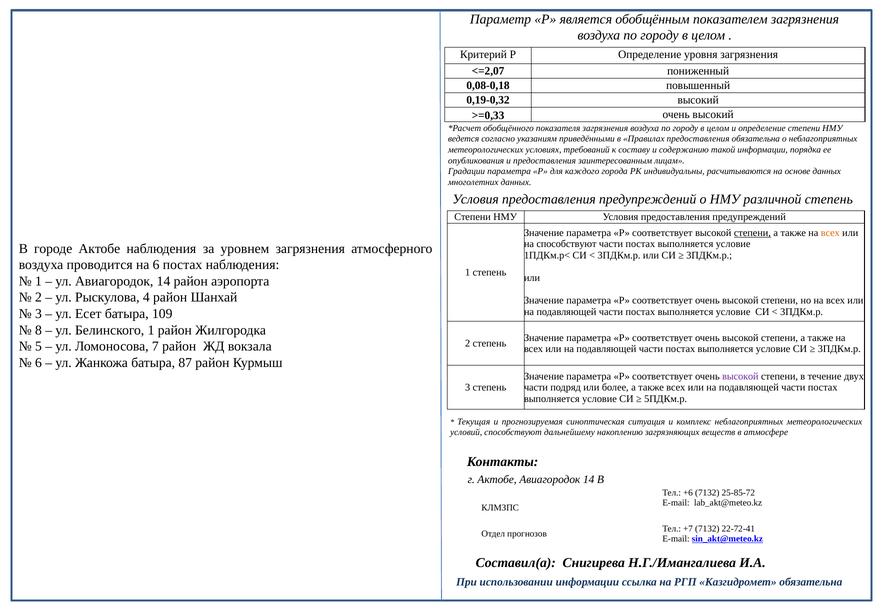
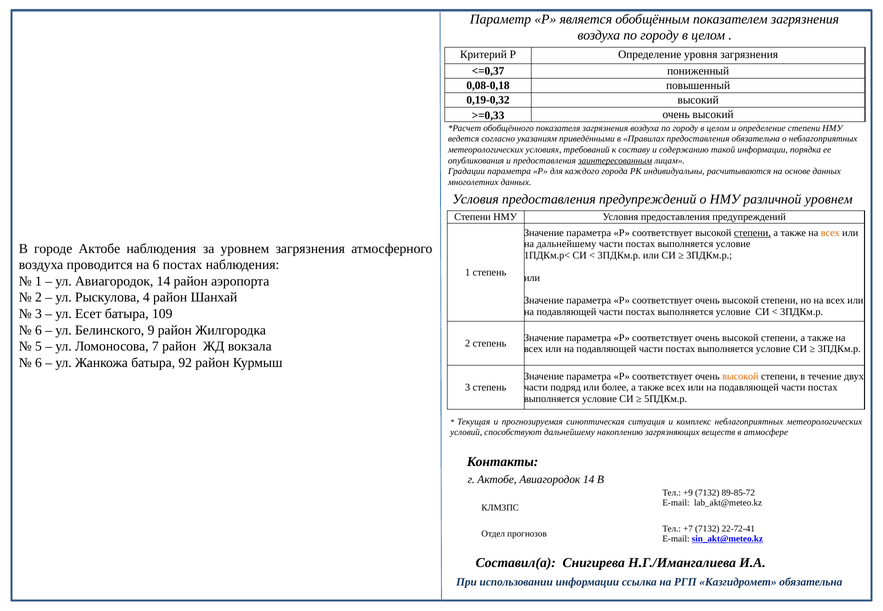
<=2,07: <=2,07 -> <=0,37 (488, 71)
заинтересованным underline: none -> present (615, 161)
различной степень: степень -> уровнем (829, 199)
на способствуют: способствуют -> дальнейшему (566, 244)
8: 8 -> 6 (38, 330)
Белинского 1: 1 -> 9 (151, 330)
87: 87 -> 92 (185, 363)
высокой colour: purple -> orange (740, 376)
+6: +6 -> +9 (688, 493)
25-85-72: 25-85-72 -> 89-85-72 (738, 493)
